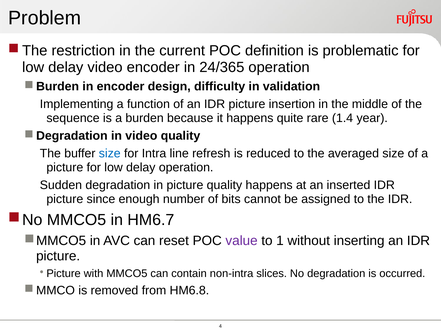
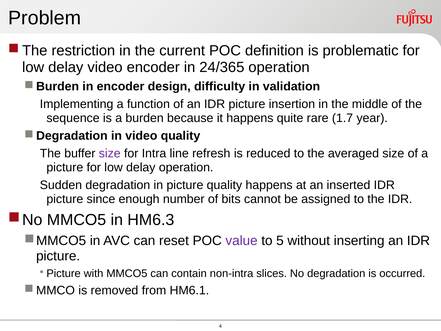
1.4: 1.4 -> 1.7 (343, 118)
size colour: blue -> purple (110, 153)
HM6.7: HM6.7 -> HM6.3 (151, 220)
1: 1 -> 5 (280, 241)
HM6.8: HM6.8 -> HM6.1 (189, 290)
